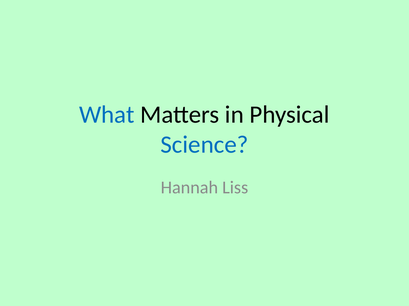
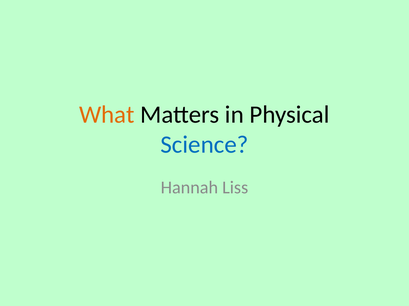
What colour: blue -> orange (107, 115)
